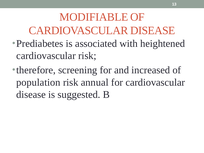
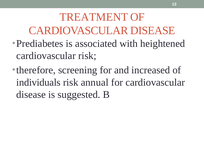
MODIFIABLE: MODIFIABLE -> TREATMENT (94, 17)
population: population -> individuals (38, 82)
